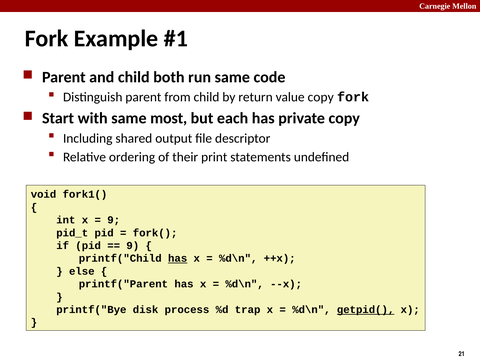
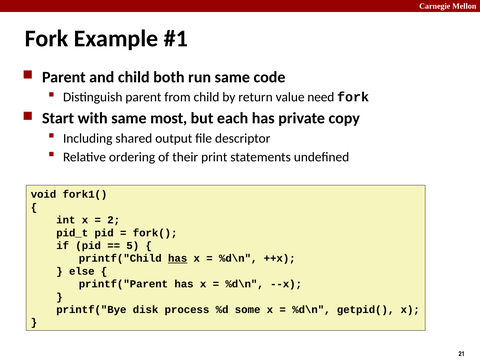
value copy: copy -> need (321, 97)
9: 9 -> 2 (114, 220)
9: 9 -> 5 (133, 246)
trap: trap -> some (248, 310)
getpid( underline: present -> none (366, 310)
